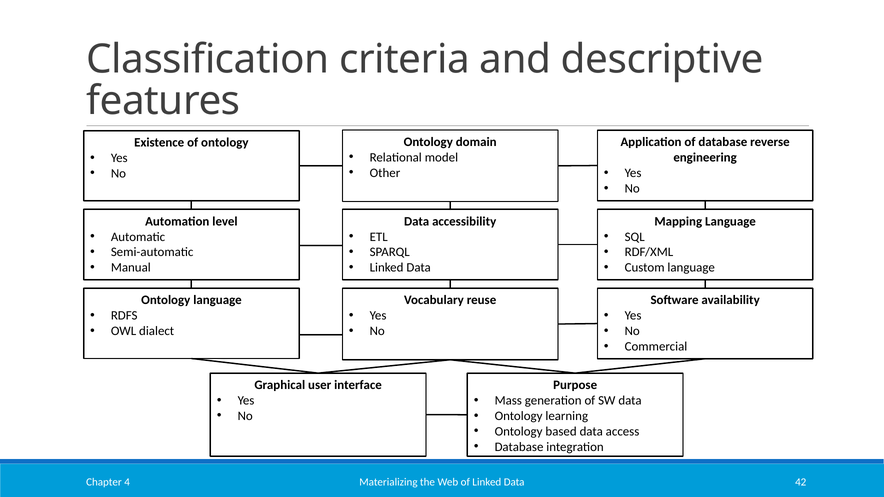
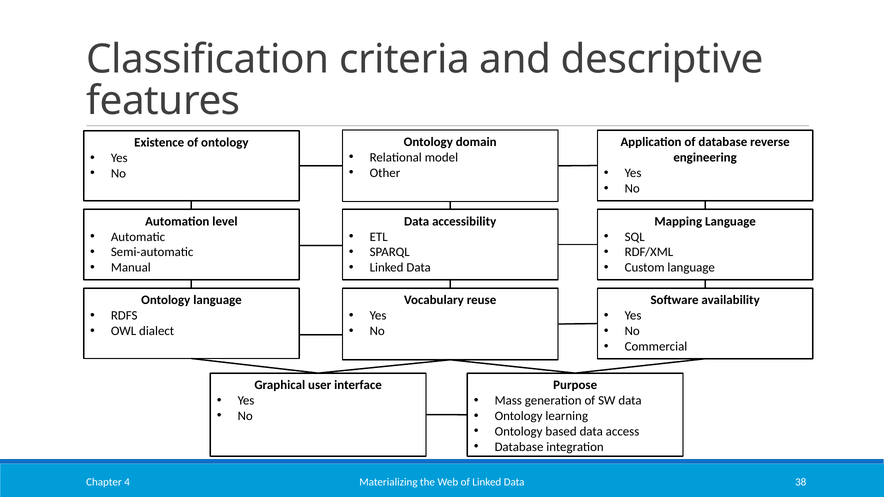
42: 42 -> 38 (801, 482)
